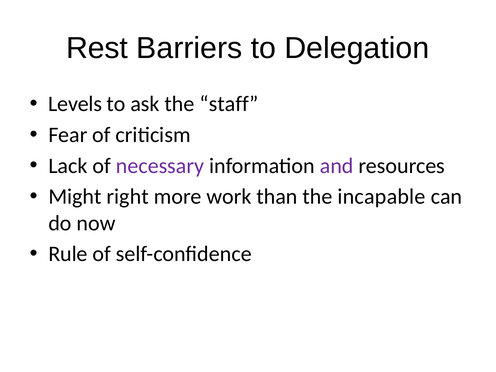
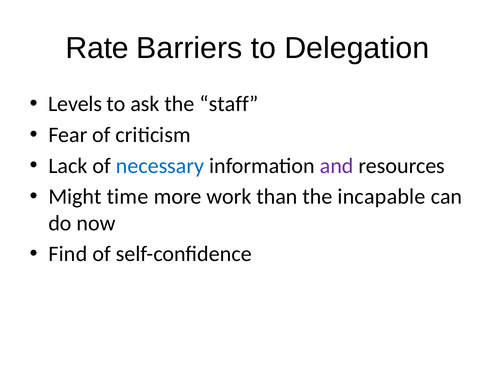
Rest: Rest -> Rate (97, 48)
necessary colour: purple -> blue (160, 166)
right: right -> time (128, 197)
Rule: Rule -> Find (68, 254)
